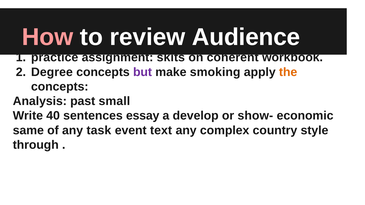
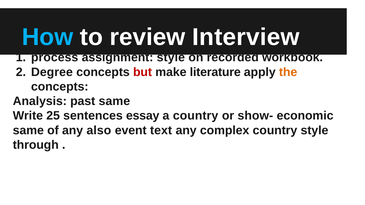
How colour: pink -> light blue (48, 37)
Audience: Audience -> Interview (246, 37)
practice: practice -> process (55, 58)
assignment skits: skits -> style (171, 58)
coherent: coherent -> recorded (233, 58)
but colour: purple -> red (143, 72)
smoking: smoking -> literature (215, 72)
past small: small -> same (114, 101)
40: 40 -> 25 (53, 116)
a develop: develop -> country (196, 116)
task: task -> also (99, 131)
